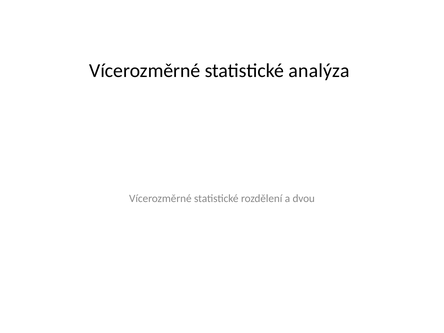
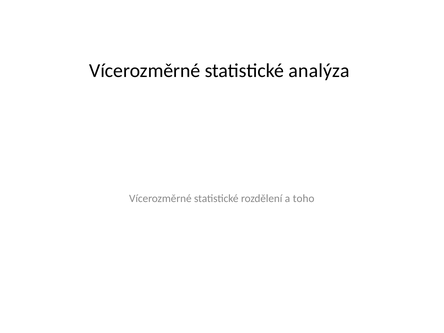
dvou: dvou -> toho (304, 198)
